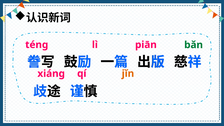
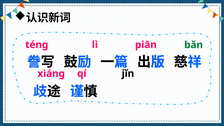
jǐn colour: orange -> black (128, 74)
